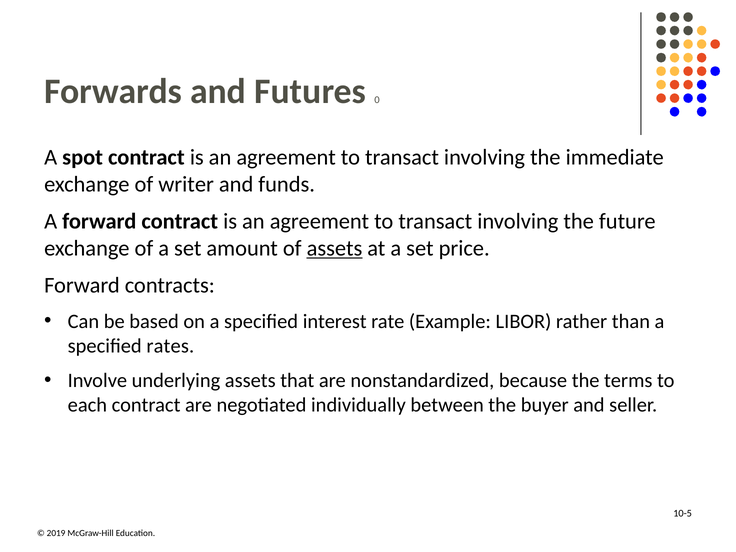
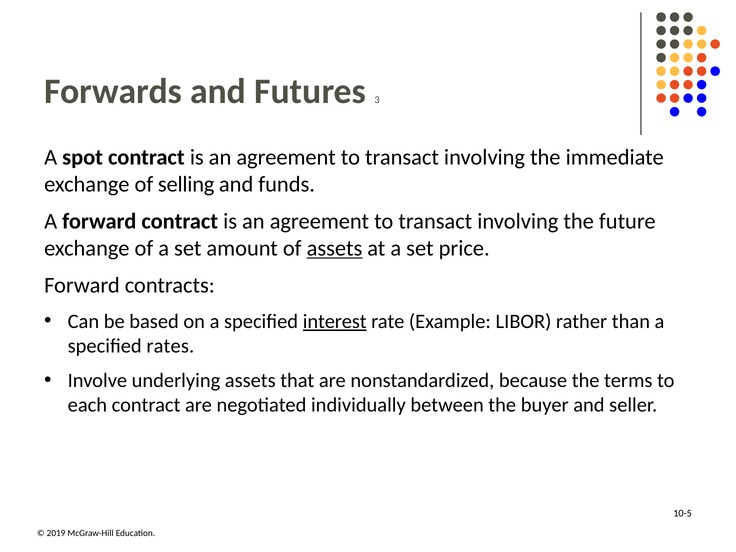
0: 0 -> 3 (377, 100)
writer: writer -> selling (186, 184)
interest underline: none -> present (335, 321)
